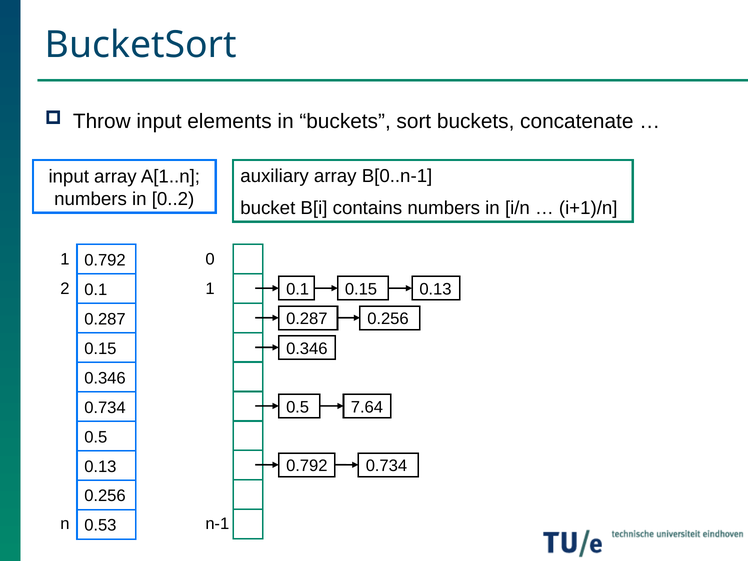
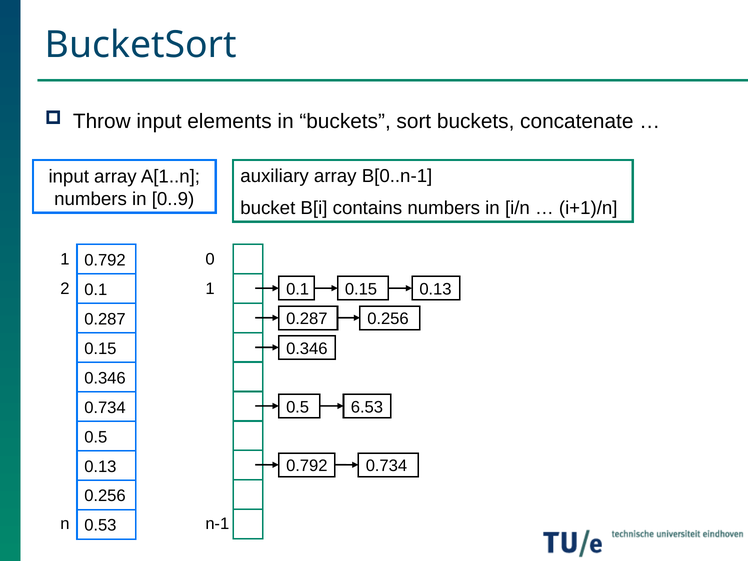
0..2: 0..2 -> 0..9 (173, 199)
7.64: 7.64 -> 6.53 (367, 407)
